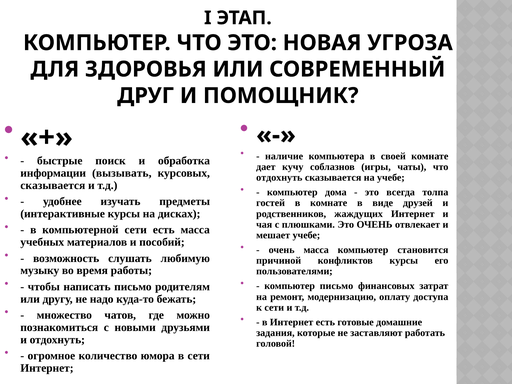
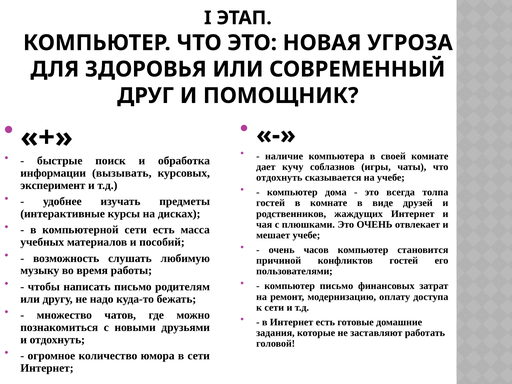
сказывается: сказывается -> эксперимент (53, 185)
очень масса: масса -> часов (316, 250)
конфликтов курсы: курсы -> гостей (404, 261)
